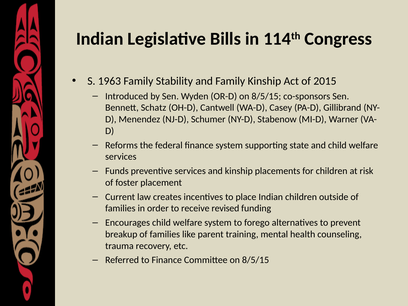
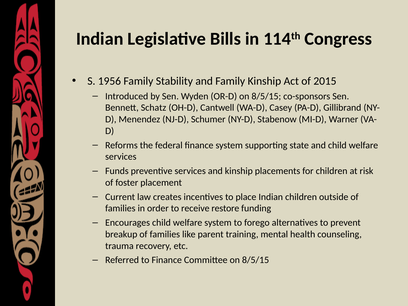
1963: 1963 -> 1956 (109, 81)
revised: revised -> restore (225, 208)
